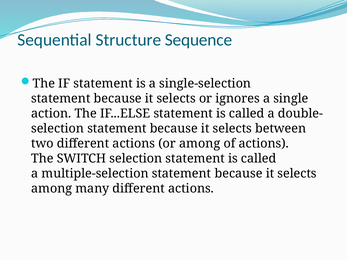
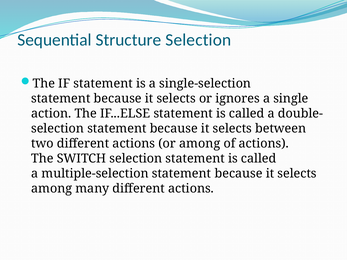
Structure Sequence: Sequence -> Selection (198, 40)
